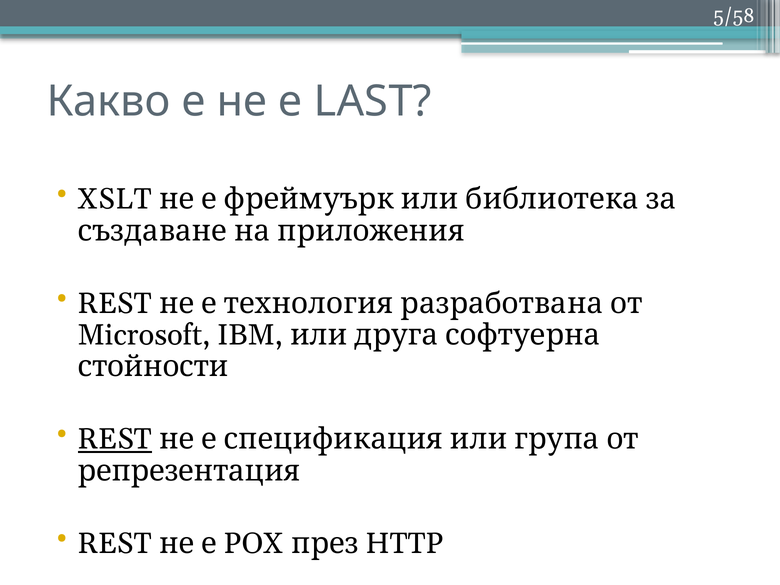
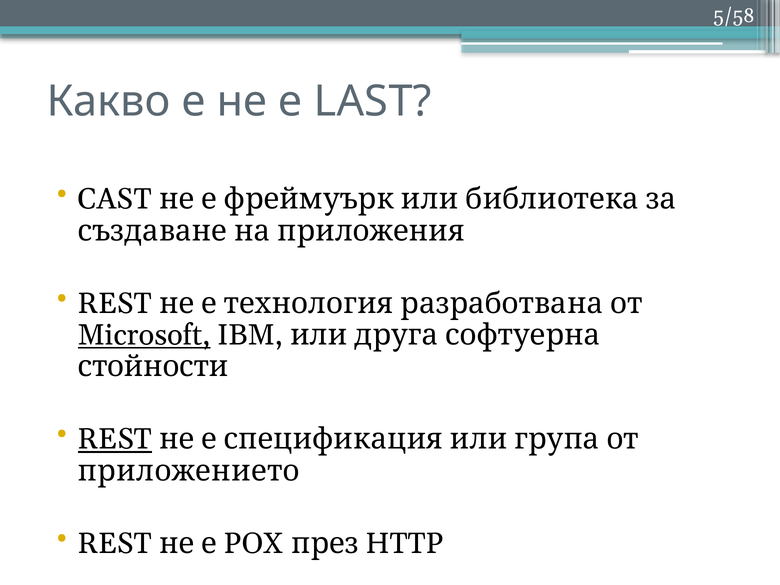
XSLT: XSLT -> CAST (115, 199)
Microsoft underline: none -> present (144, 335)
репрезентация: репрезентация -> приложението (189, 471)
